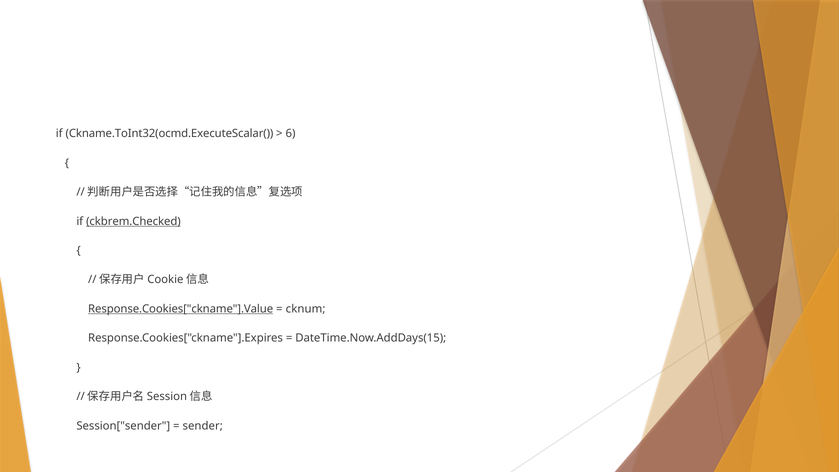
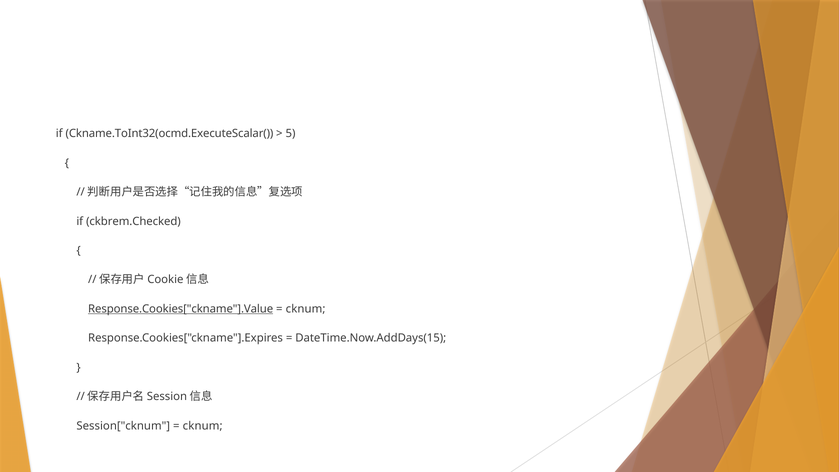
6: 6 -> 5 (290, 134)
ckbrem.Checked underline: present -> none (133, 221)
Session["sender: Session["sender -> Session["cknum (123, 426)
sender: sender -> cknum (203, 426)
